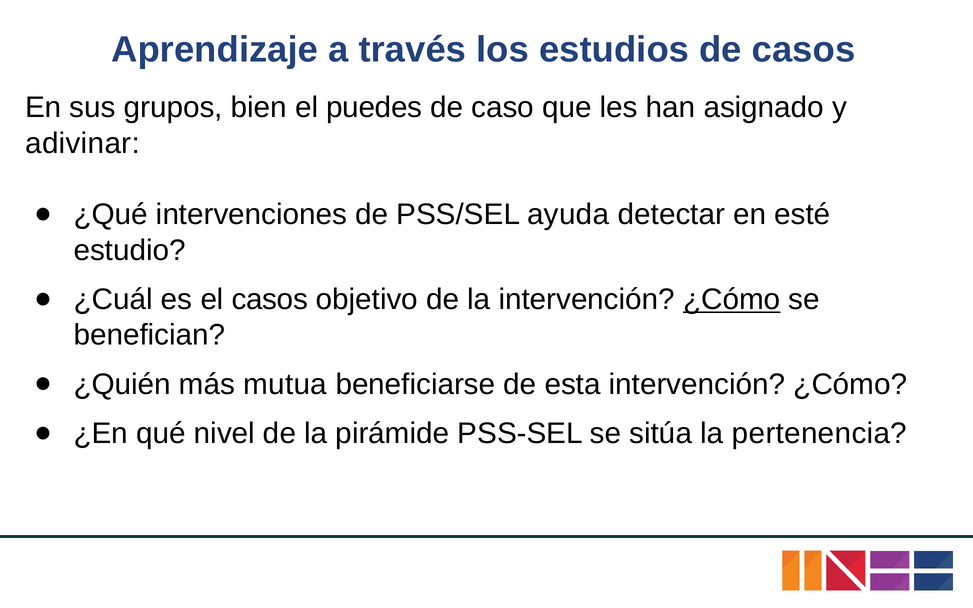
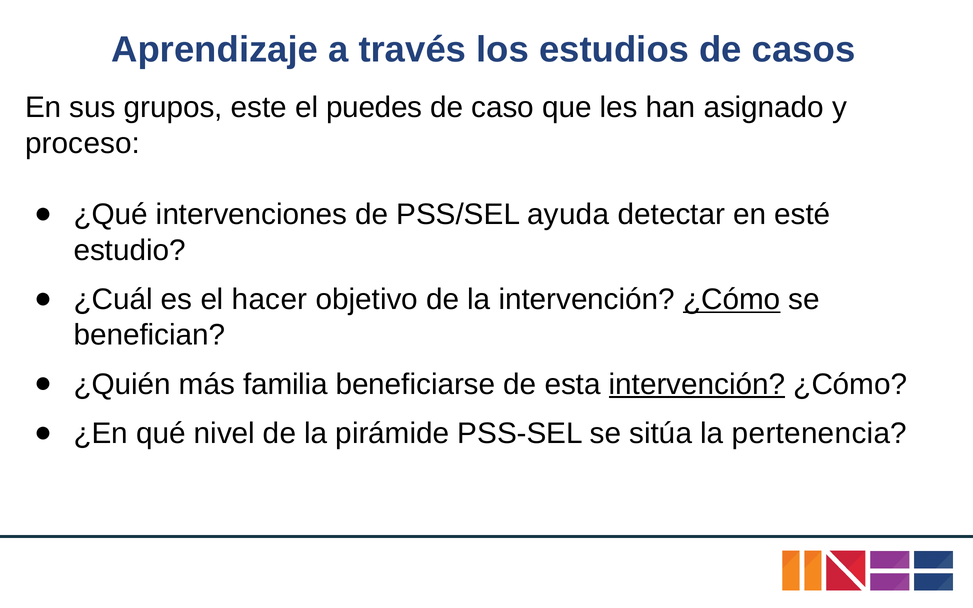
bien: bien -> este (259, 108)
adivinar: adivinar -> proceso (83, 143)
el casos: casos -> hacer (269, 299)
mutua: mutua -> familia (285, 384)
intervención underline: none -> present (697, 384)
